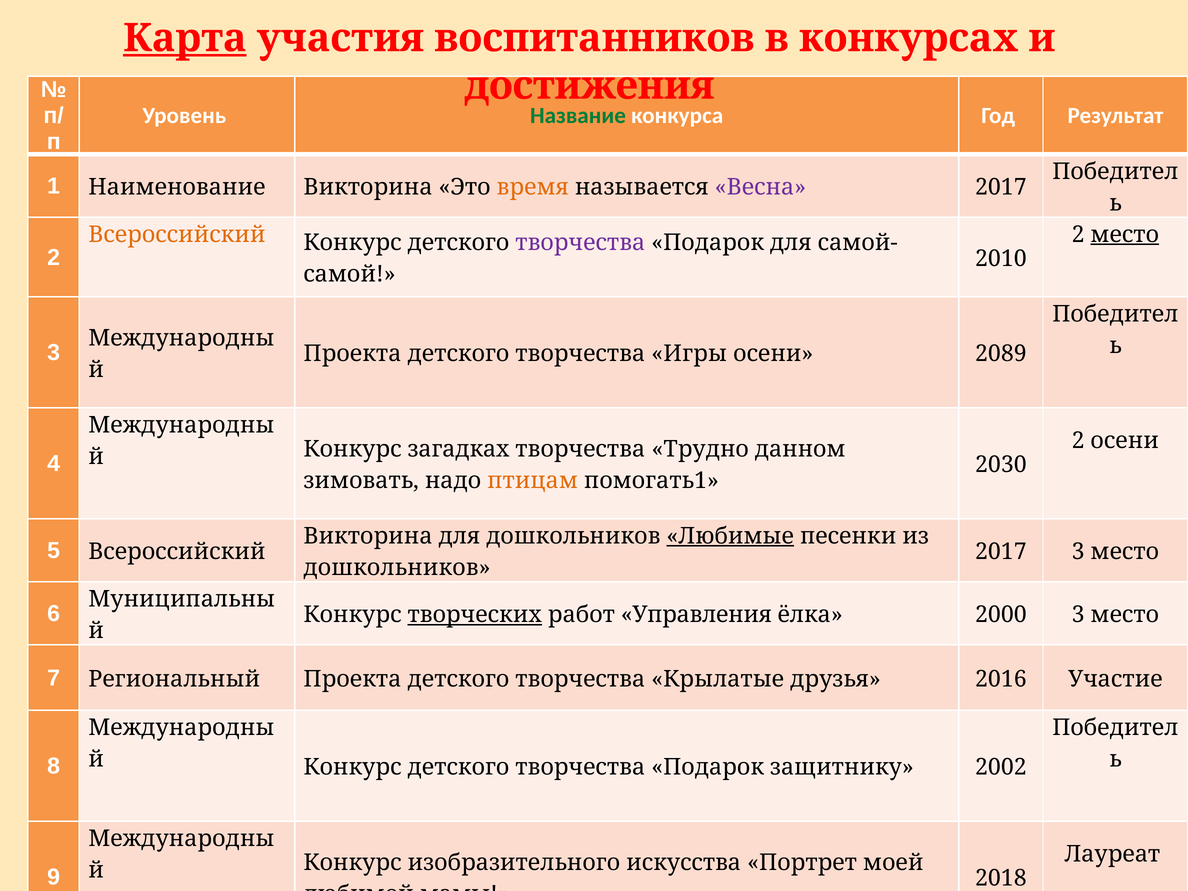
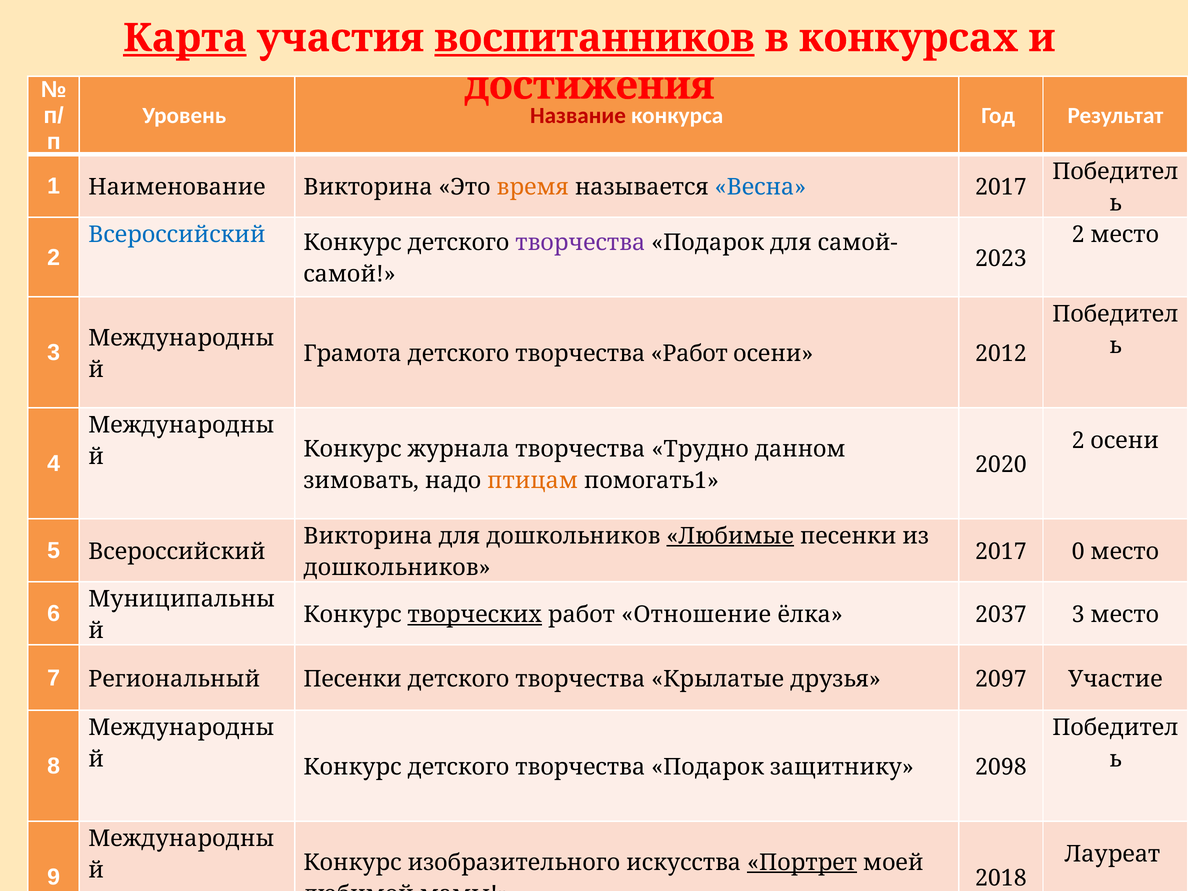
воспитанников underline: none -> present (594, 38)
Название colour: green -> red (578, 116)
Весна colour: purple -> blue (760, 187)
Всероссийский colour: orange -> blue (177, 234)
место underline: present -> none (1125, 234)
2010: 2010 -> 2023 (1001, 258)
Проекта: Проекта -> Грамота (353, 354)
творчества Игры: Игры -> Работ (689, 354)
2089: 2089 -> 2012 (1001, 354)
Конкурс загадках: загадках -> журнала (458, 449)
2030: 2030 -> 2020 (1001, 465)
2017 3: 3 -> 0 (1078, 552)
Управления: Управления -> Отношение (696, 615)
2000: 2000 -> 2037 (1001, 615)
Региональный Проекта: Проекта -> Песенки (353, 679)
2016: 2016 -> 2097 (1001, 679)
2002: 2002 -> 2098 (1001, 767)
Портрет underline: none -> present (802, 862)
